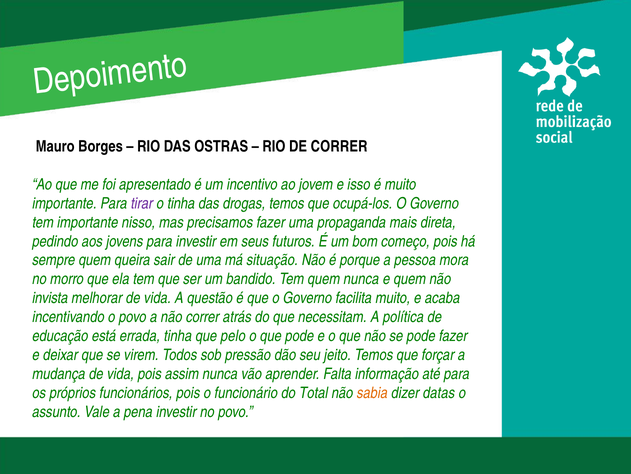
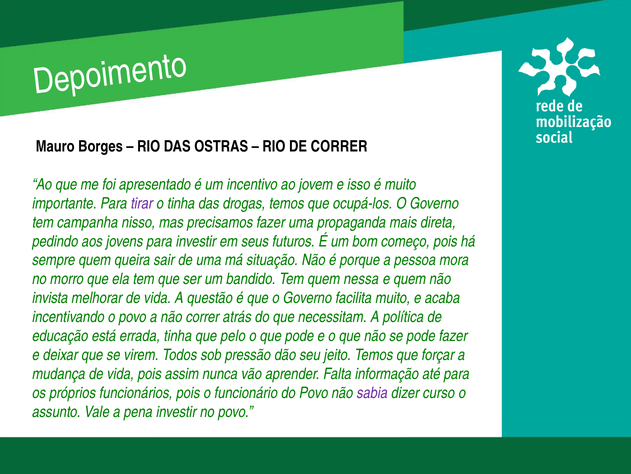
tem importante: importante -> campanha (88, 222)
quem nunca: nunca -> nessa (361, 279)
do Total: Total -> Povo (314, 392)
sabia colour: orange -> purple (372, 392)
datas: datas -> curso (439, 392)
